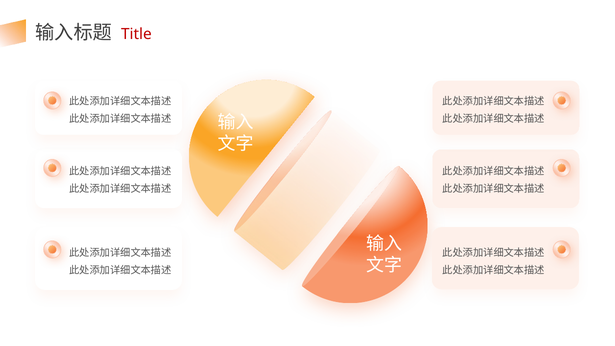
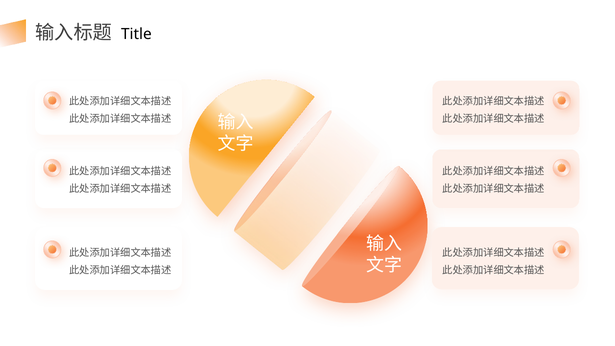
Title colour: red -> black (136, 34)
